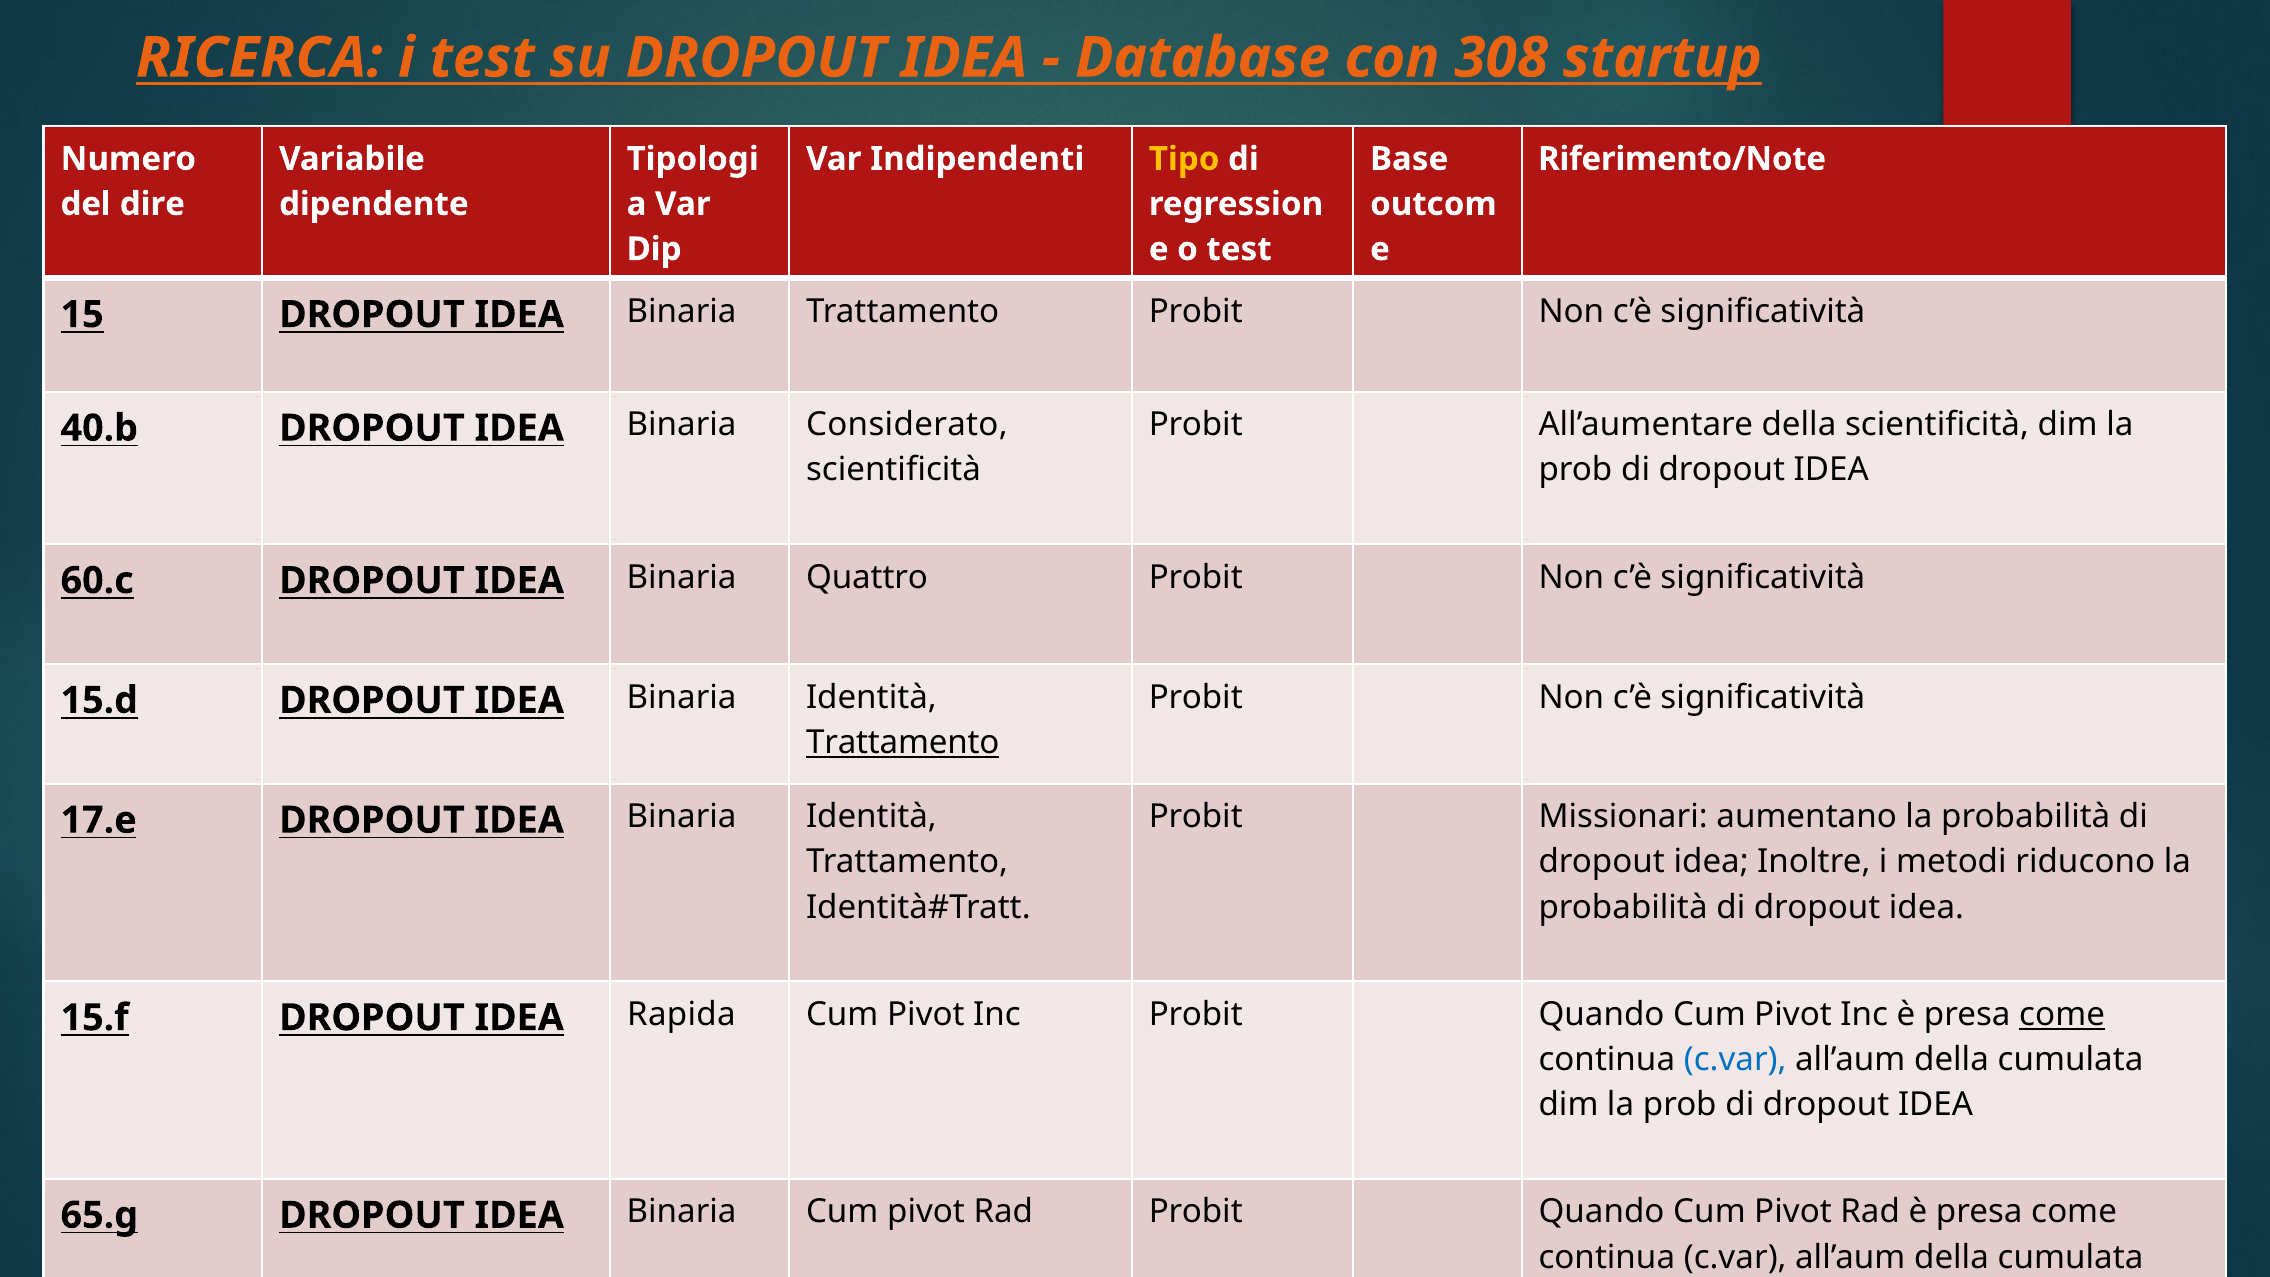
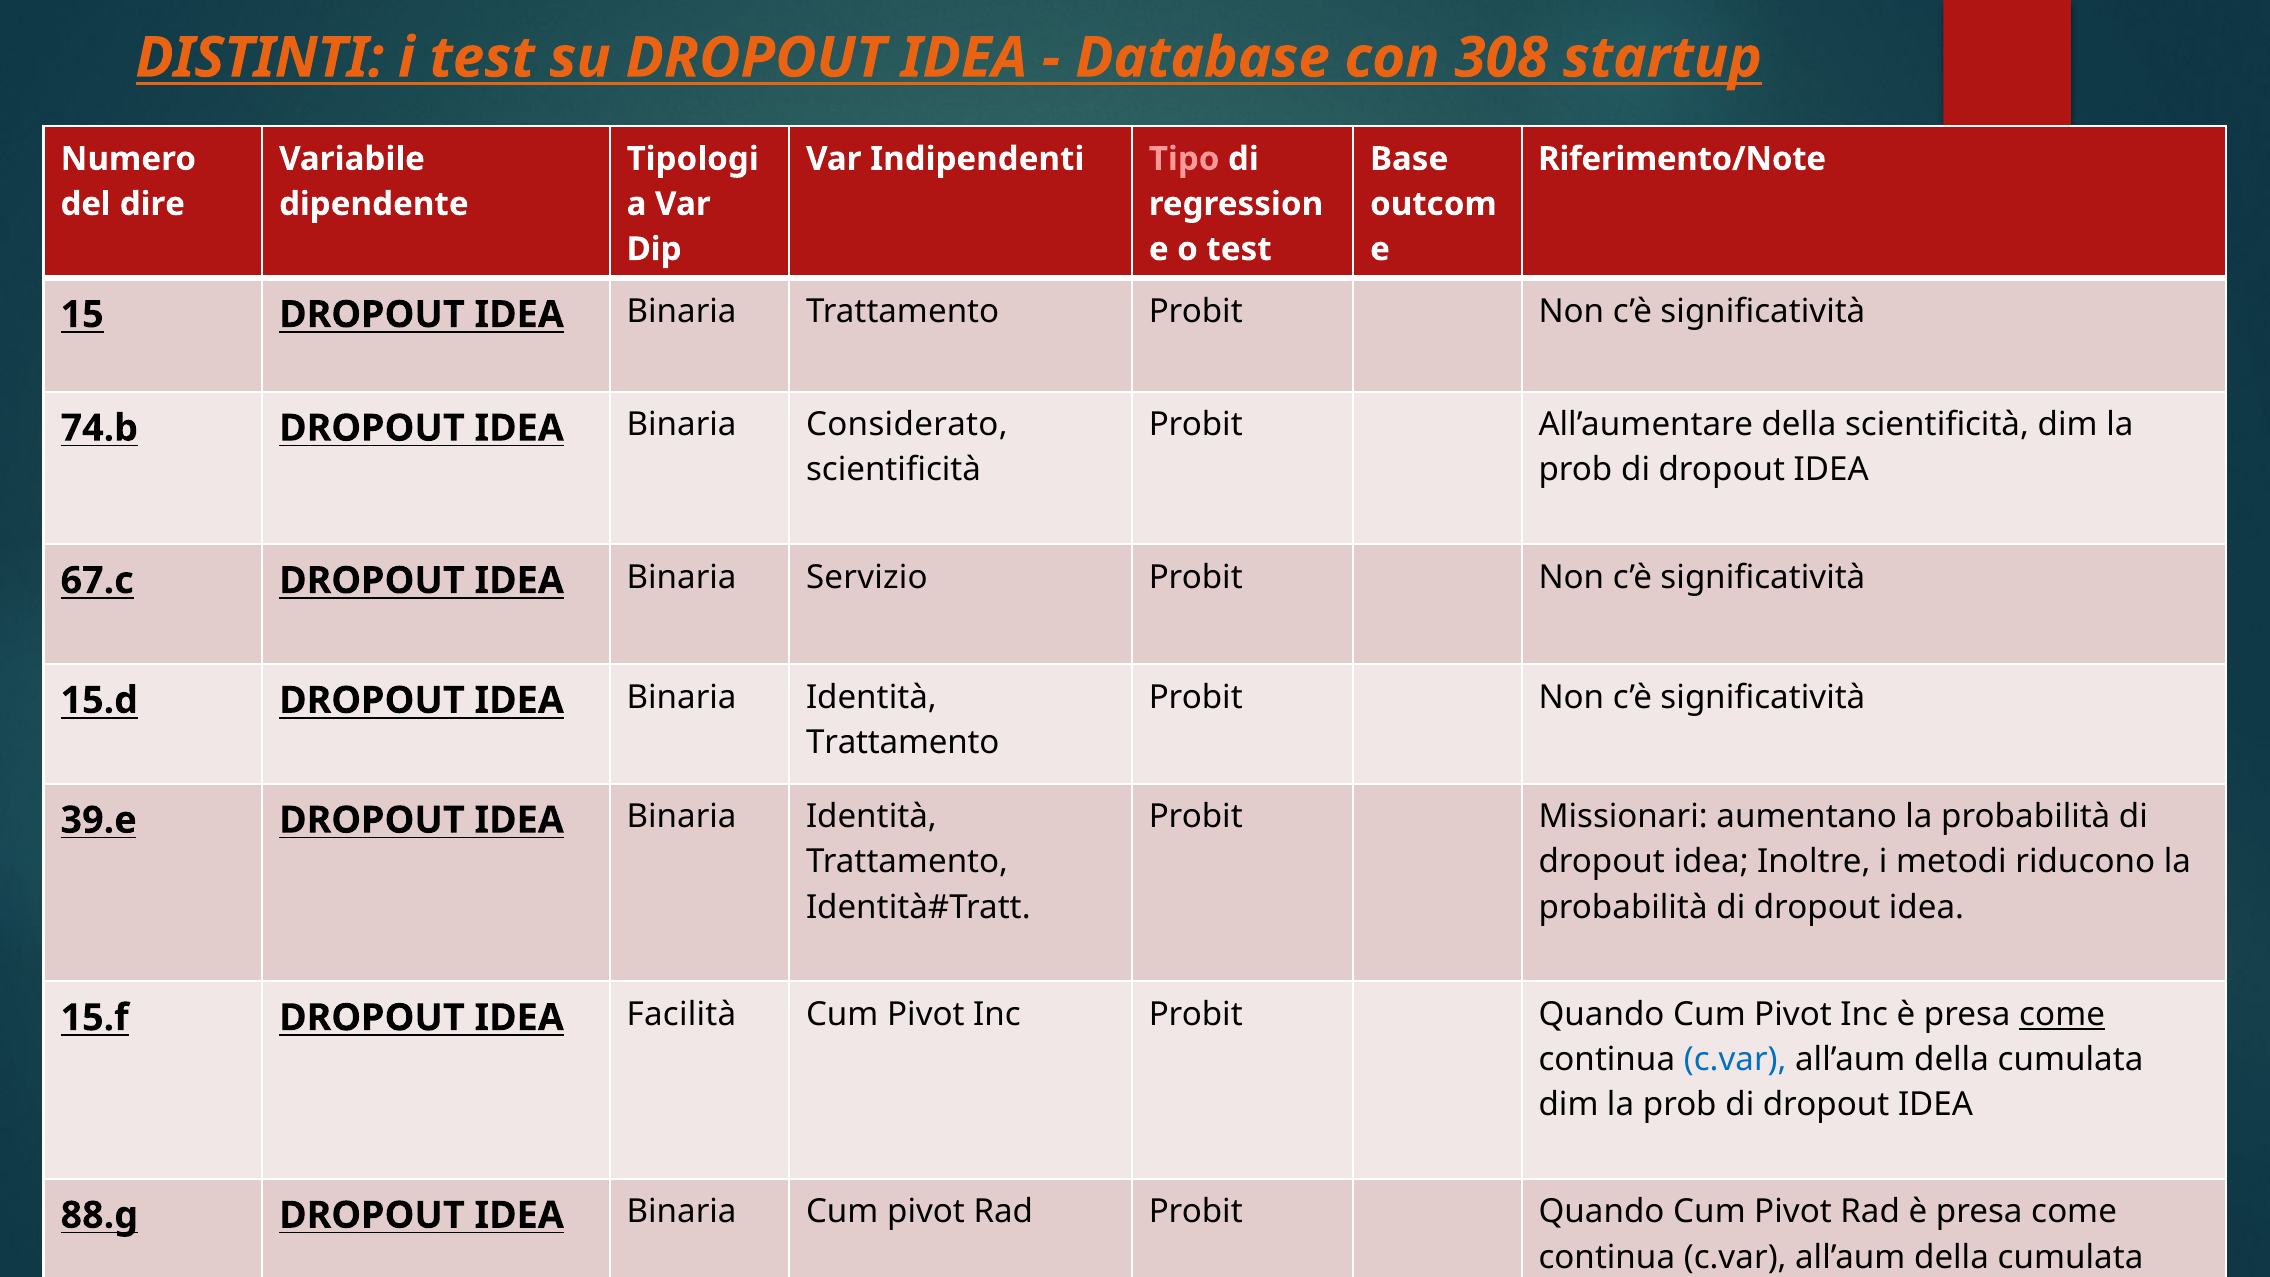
RICERCA: RICERCA -> DISTINTI (260, 58)
Tipo colour: yellow -> pink (1184, 159)
40.b: 40.b -> 74.b (99, 428)
60.c: 60.c -> 67.c (97, 581)
Quattro: Quattro -> Servizio (867, 577)
Trattamento underline: present -> none (903, 742)
17.e: 17.e -> 39.e (99, 820)
Rapida: Rapida -> Facilità (681, 1014)
65.g: 65.g -> 88.g (99, 1215)
